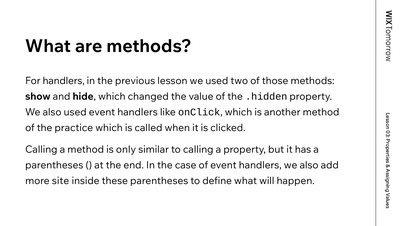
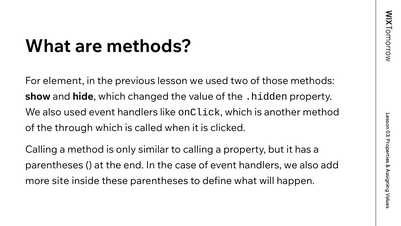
For handlers: handlers -> element (64, 81)
practice: practice -> through (74, 128)
